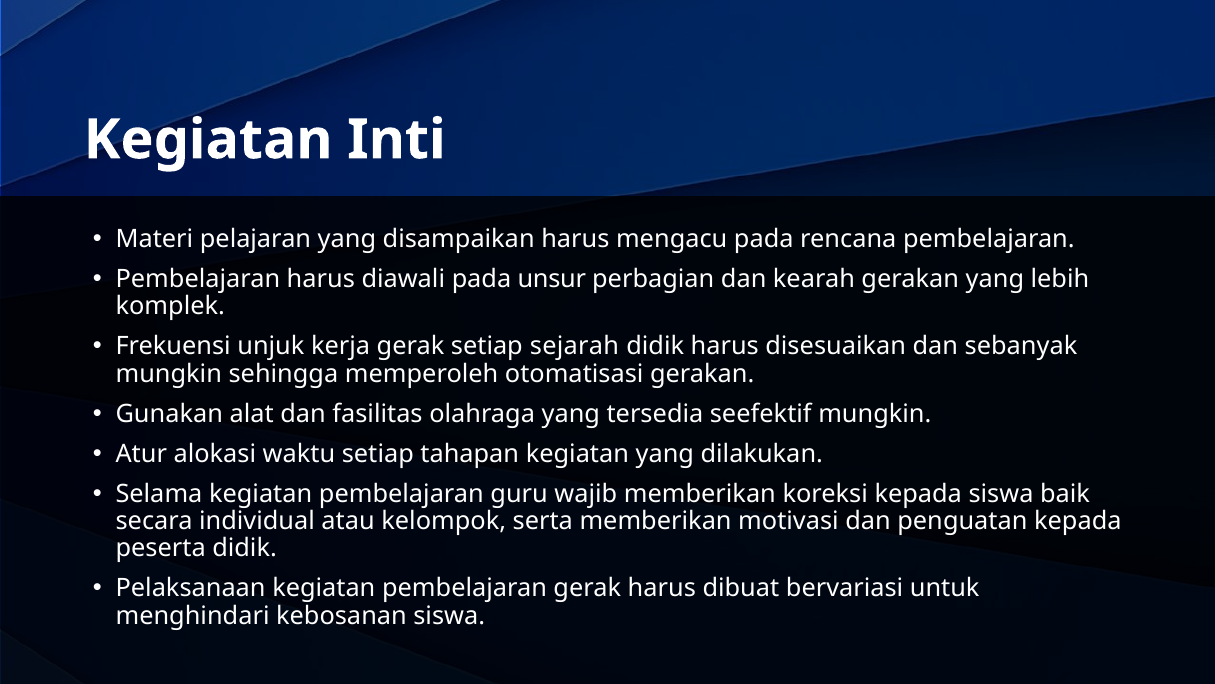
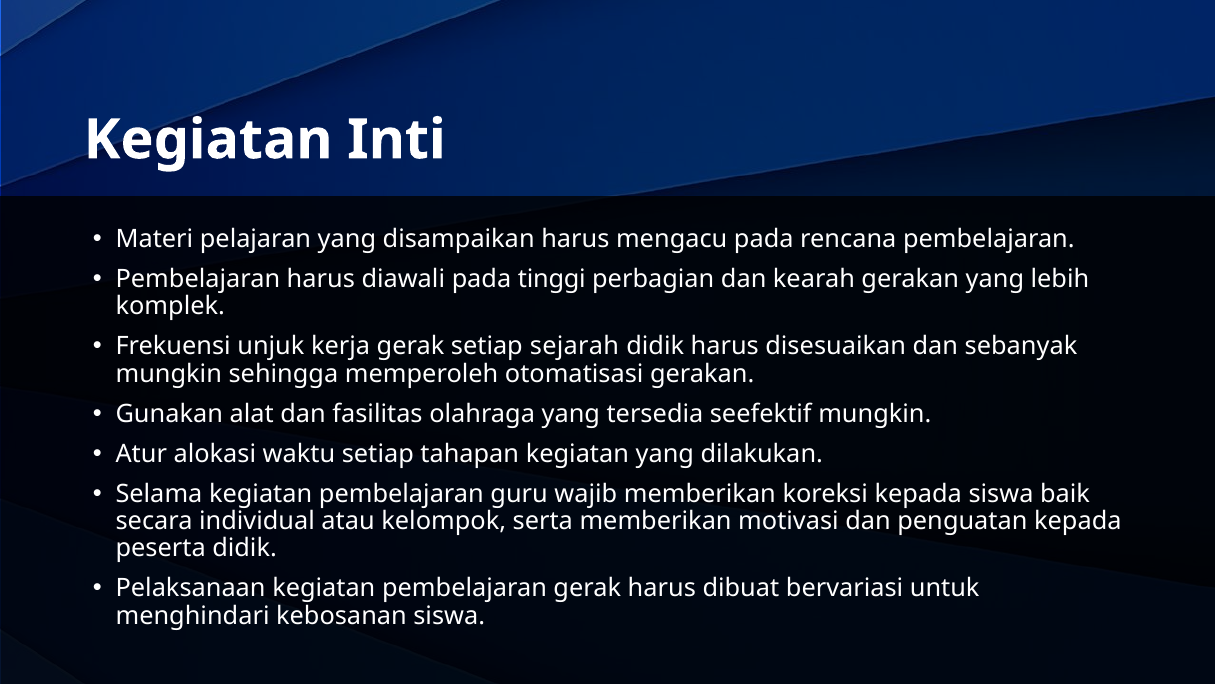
unsur: unsur -> tinggi (552, 279)
